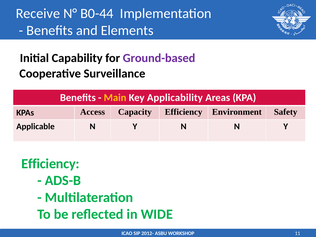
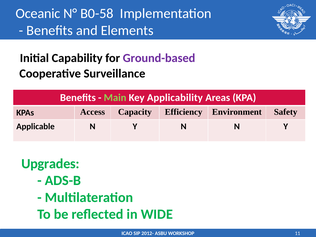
Receive: Receive -> Oceanic (38, 14)
B0-44: B0-44 -> B0-58 (97, 14)
Main colour: yellow -> light green (115, 98)
Efficiency: Efficiency -> Upgrades (50, 164)
